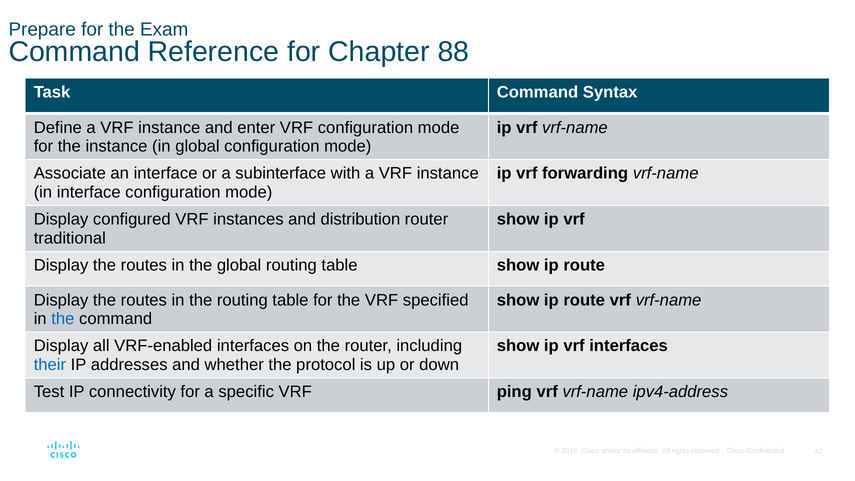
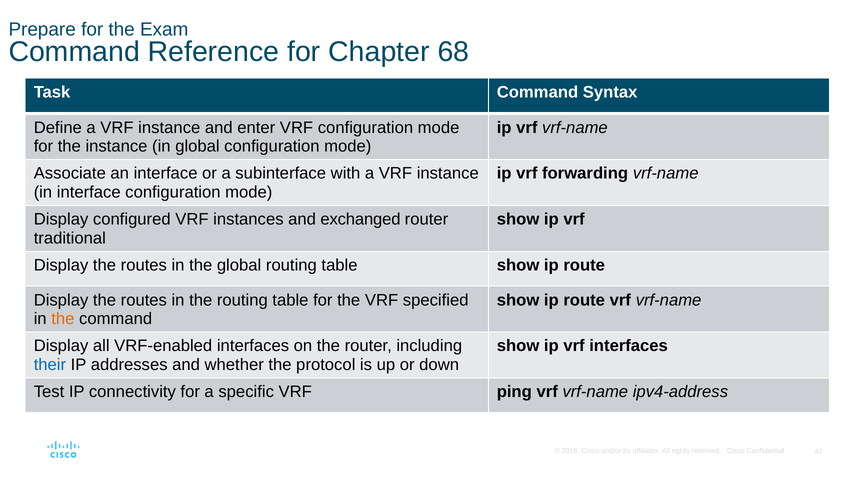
88: 88 -> 68 (453, 52)
distribution: distribution -> exchanged (360, 219)
the colour: blue -> orange (63, 319)
